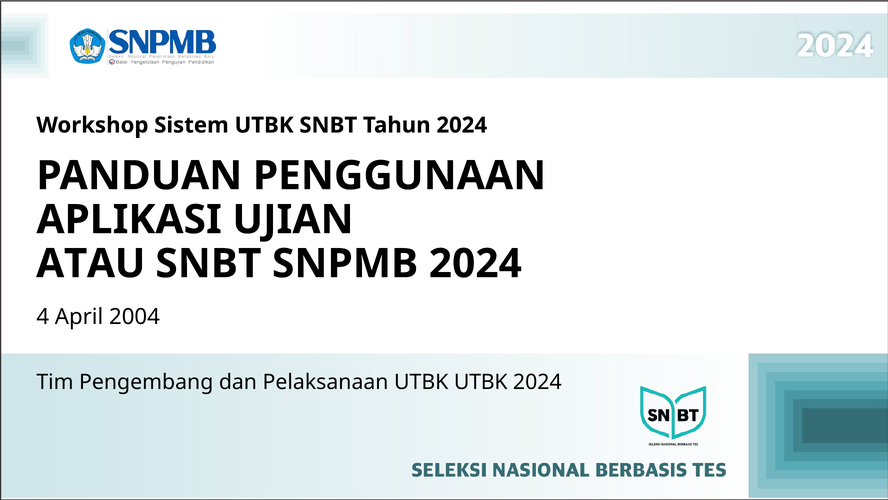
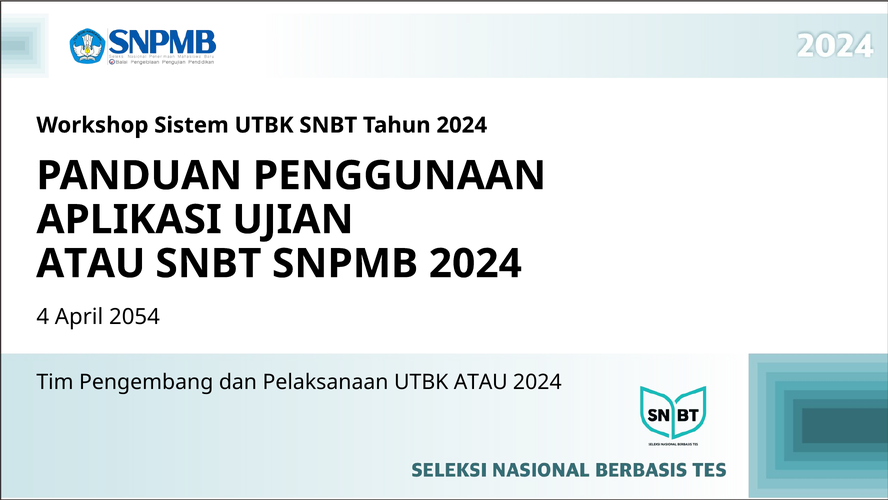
2004: 2004 -> 2054 (134, 316)
UTBK UTBK: UTBK -> ATAU (481, 382)
